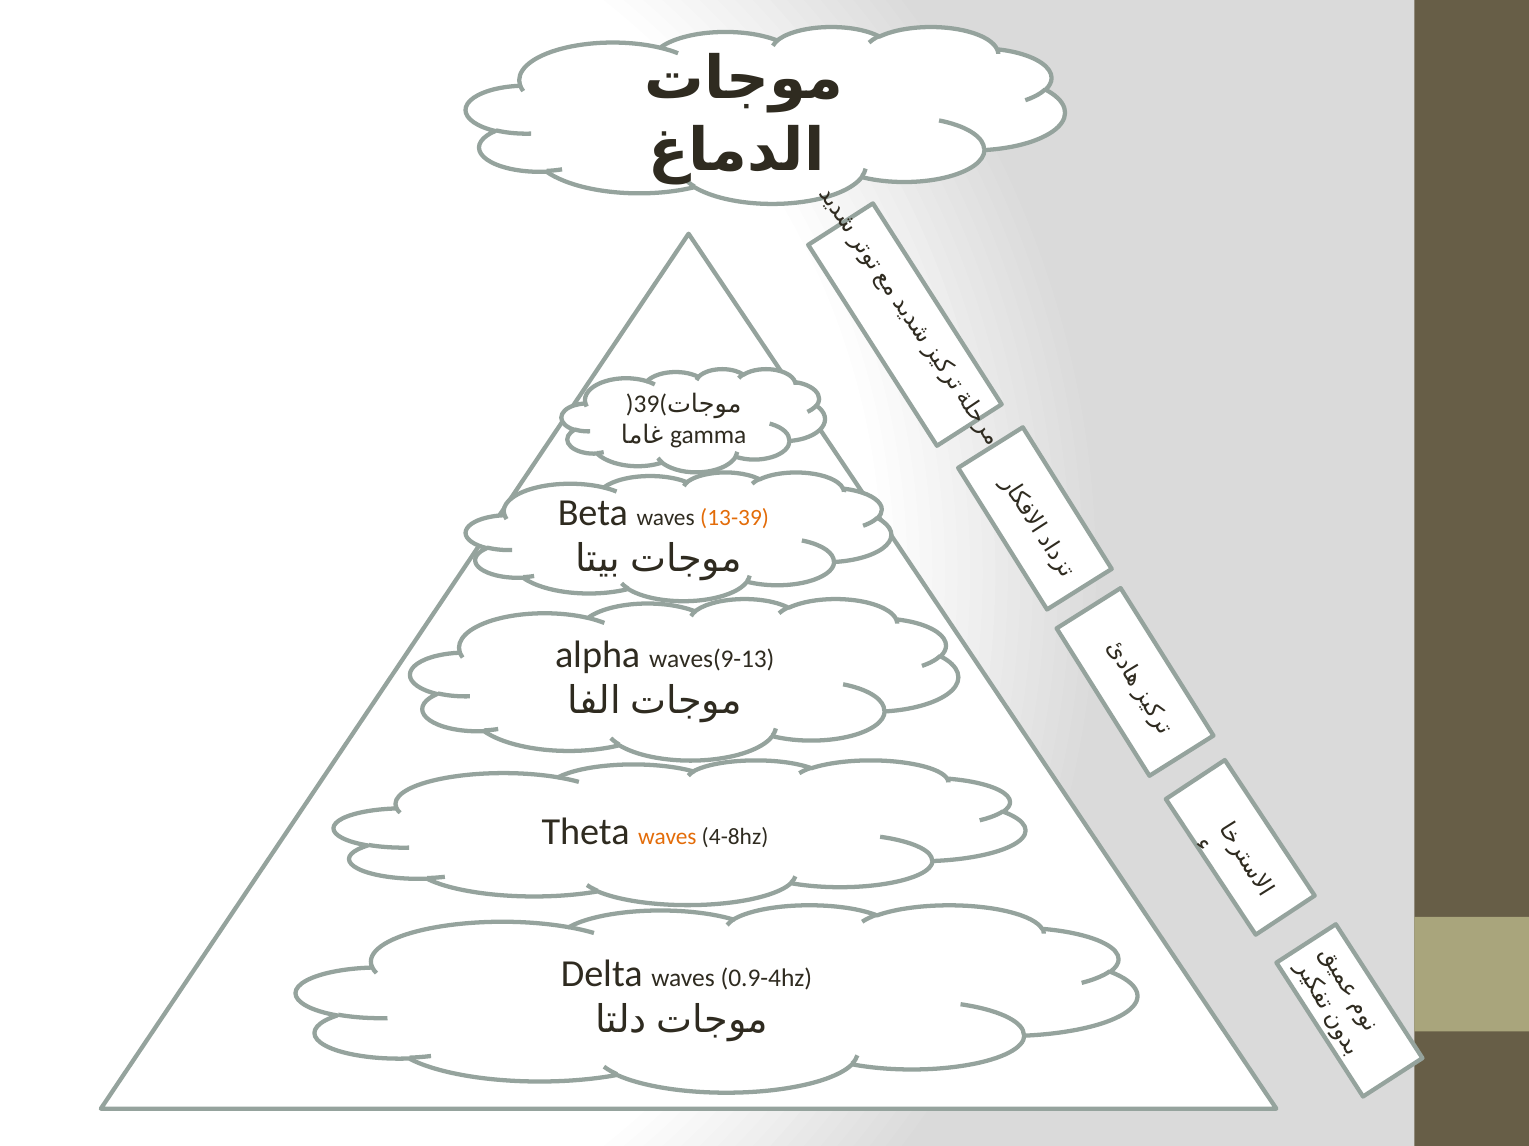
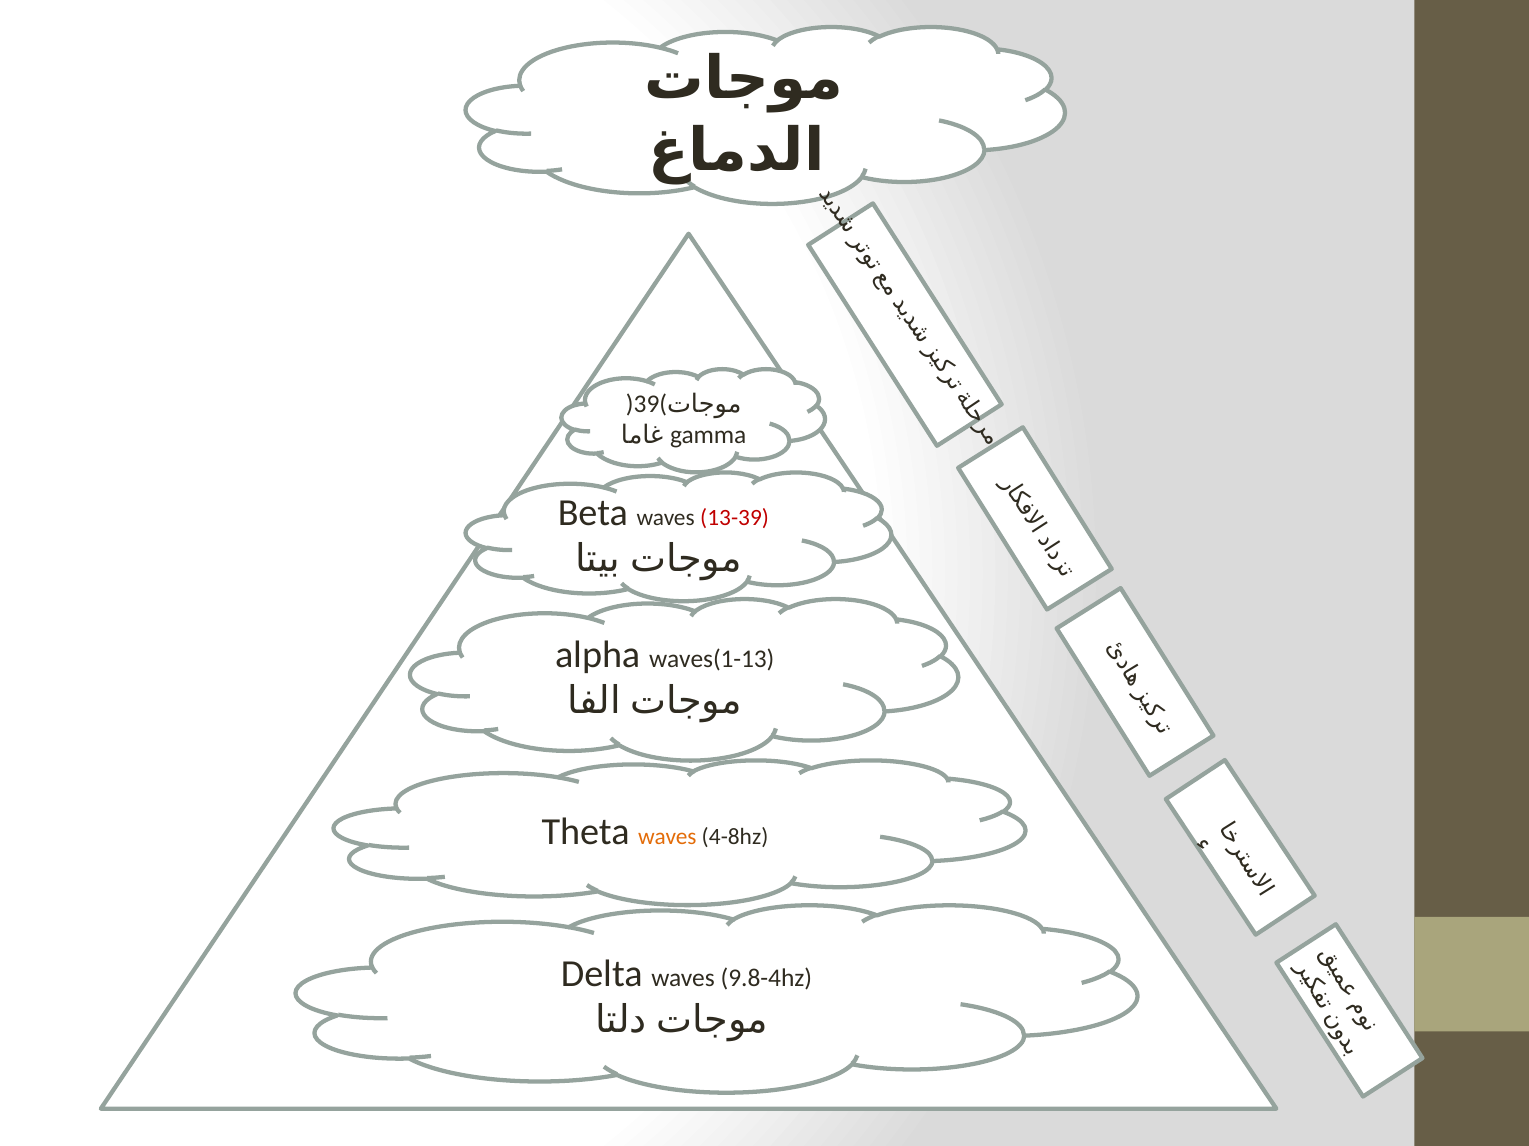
13-39 colour: orange -> red (735, 518)
waves(9-13: waves(9-13 -> waves(1-13 (712, 660)
0.9-4hz: 0.9-4hz -> 9.8-4hz (766, 979)
